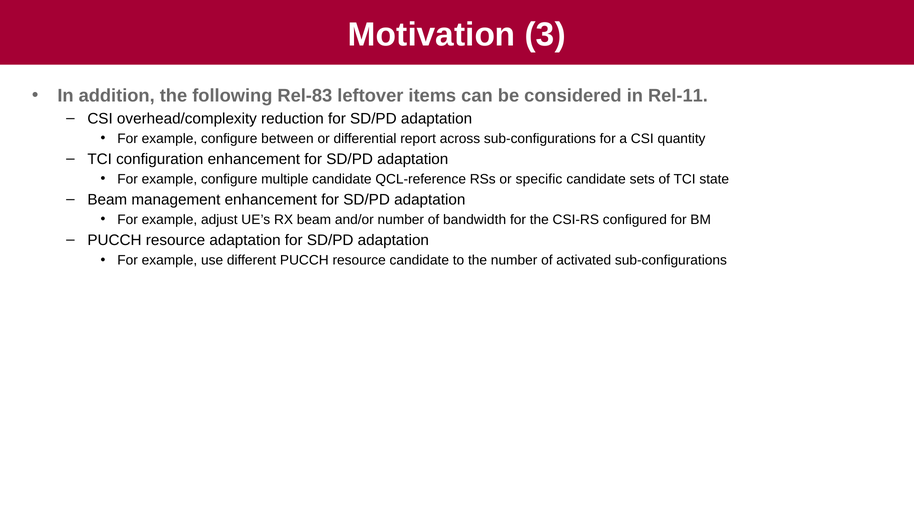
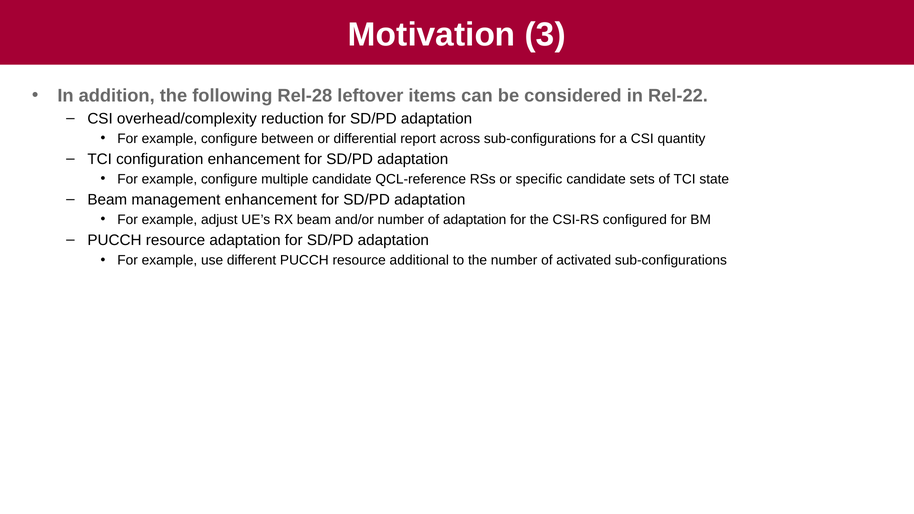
Rel-83: Rel-83 -> Rel-28 (305, 96)
Rel-11: Rel-11 -> Rel-22 (678, 96)
of bandwidth: bandwidth -> adaptation (475, 220)
resource candidate: candidate -> additional (419, 260)
